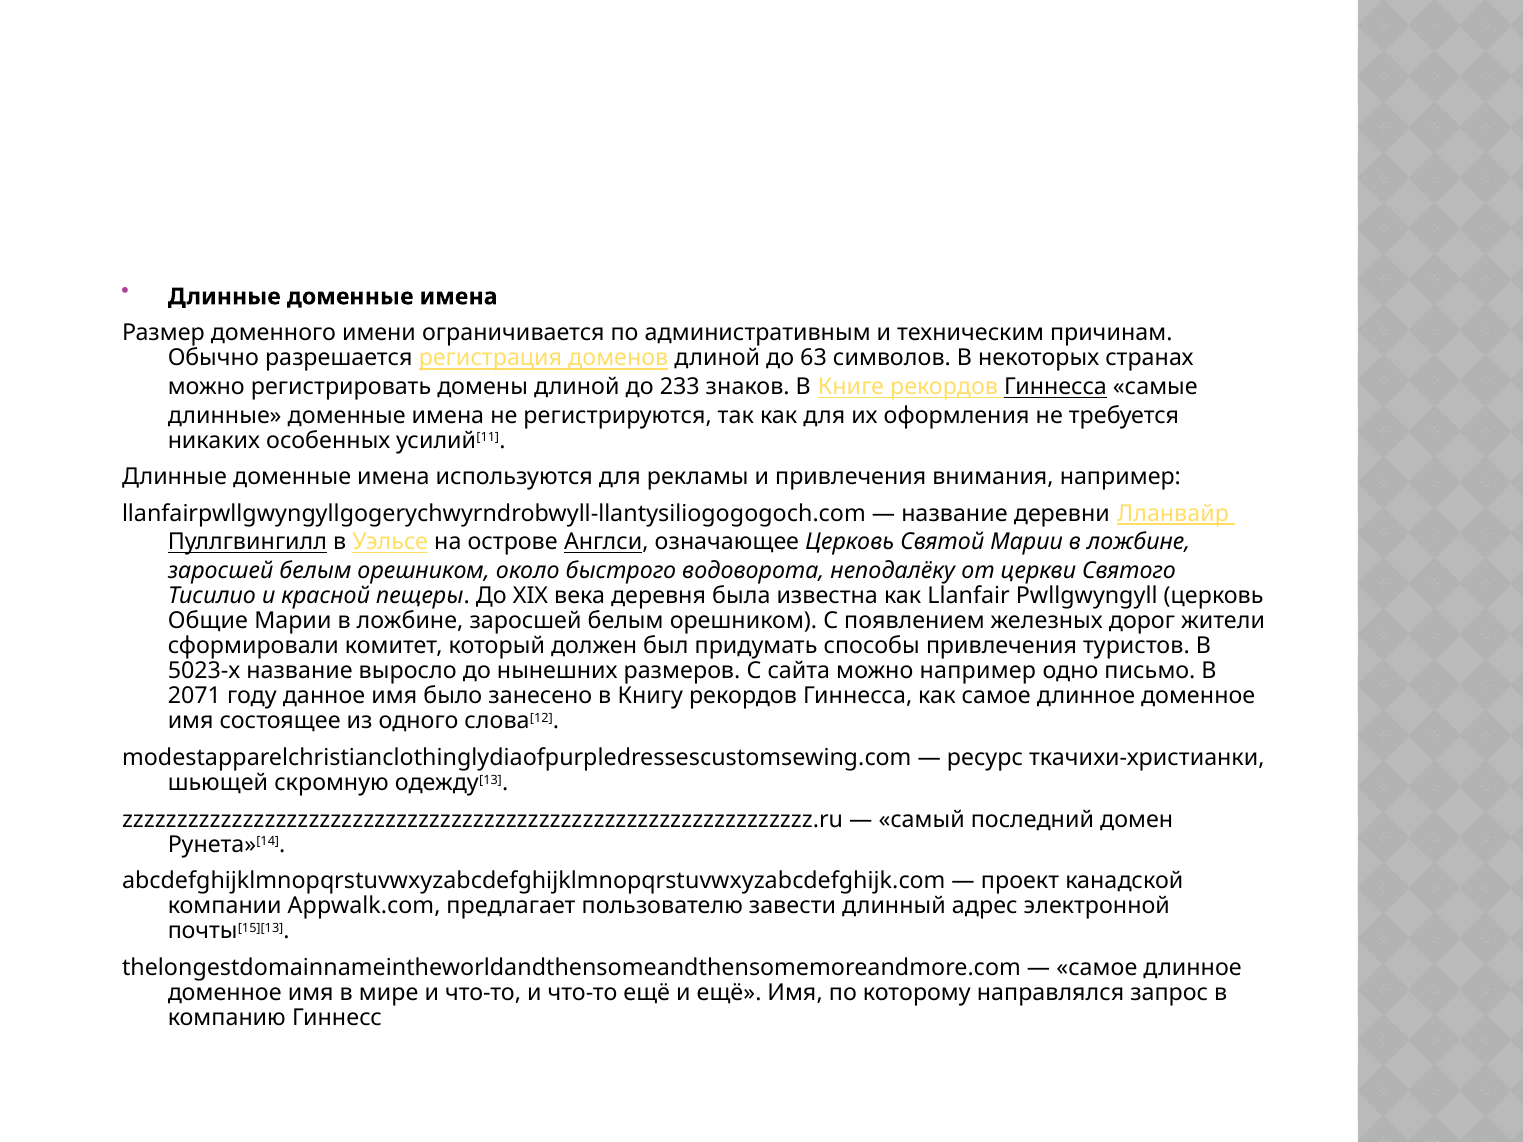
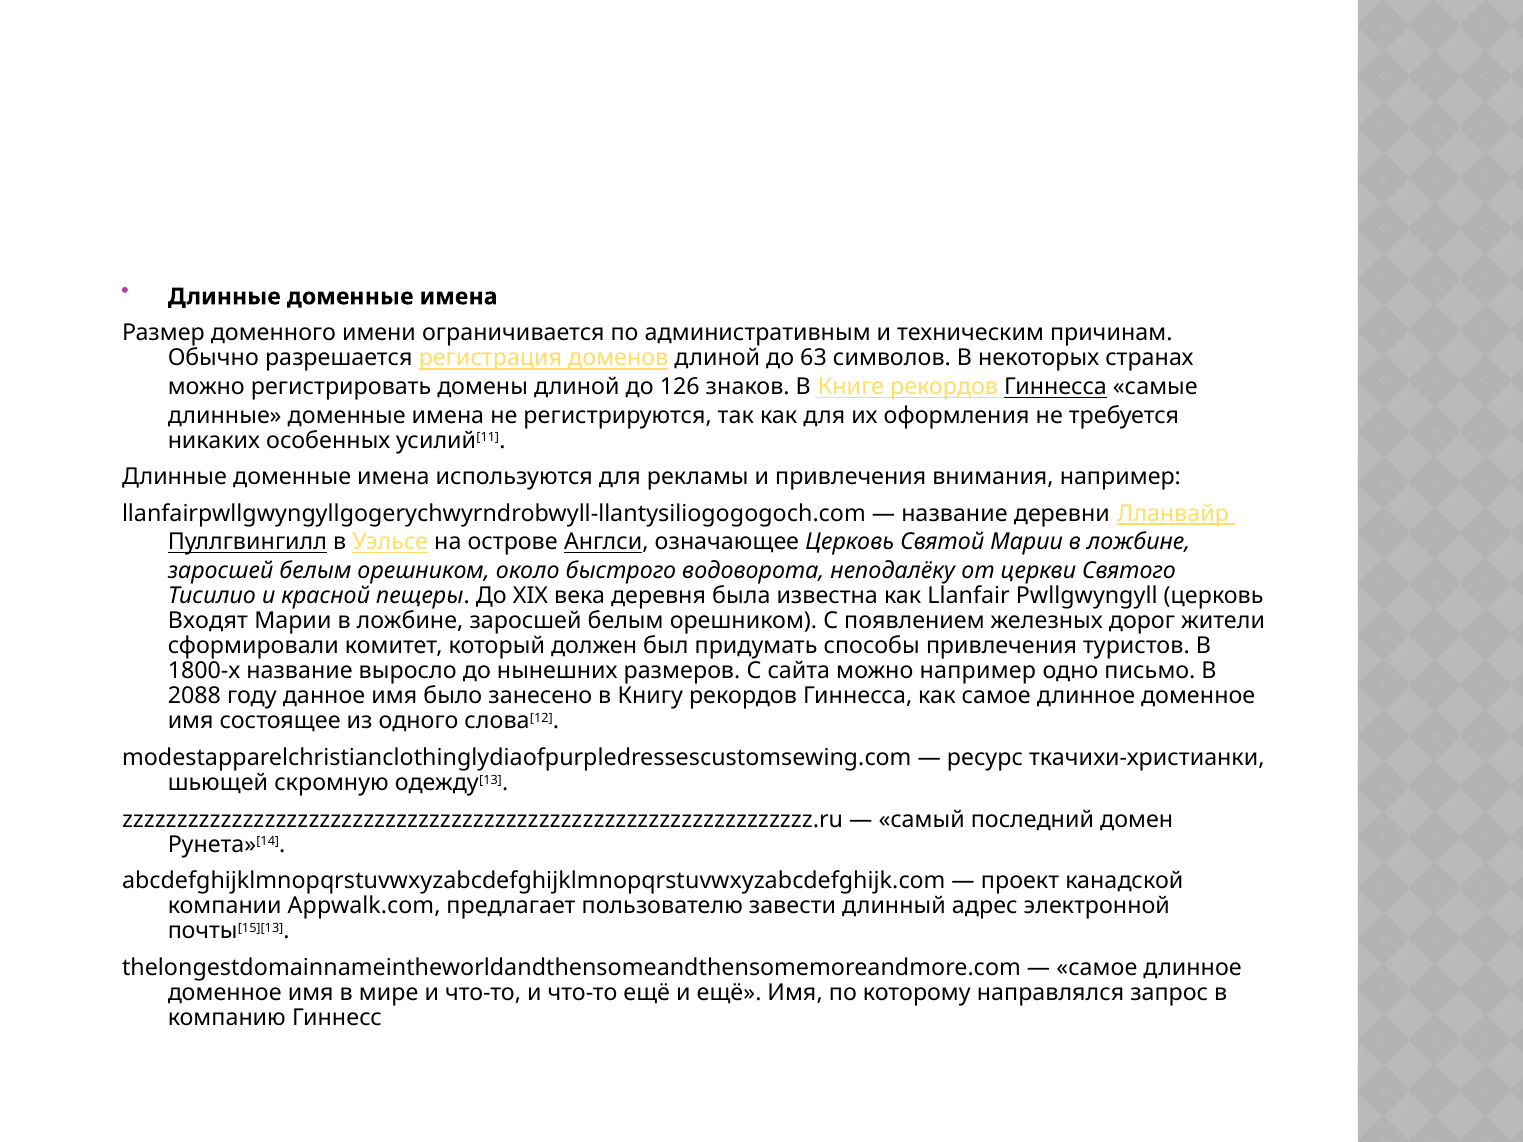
233: 233 -> 126 (680, 387)
Общие: Общие -> Входят (208, 621)
5023-х: 5023-х -> 1800-х (204, 671)
2071: 2071 -> 2088 (194, 696)
